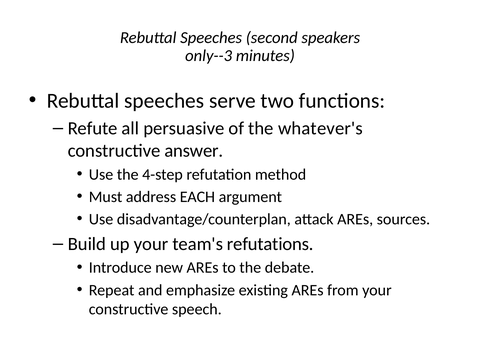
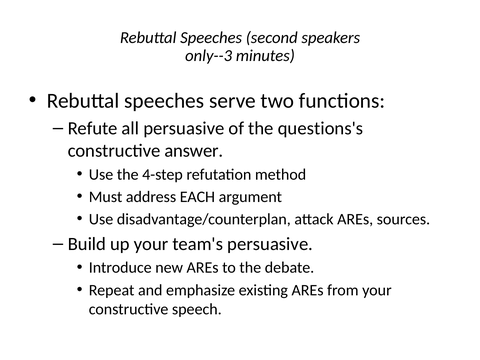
whatever's: whatever's -> questions's (321, 128)
team's refutations: refutations -> persuasive (270, 244)
